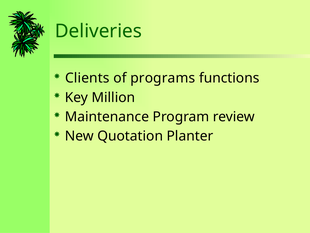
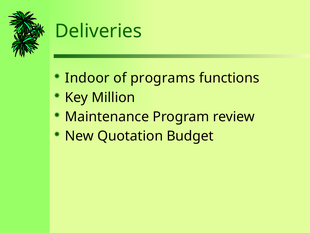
Clients: Clients -> Indoor (87, 78)
Planter: Planter -> Budget (190, 136)
